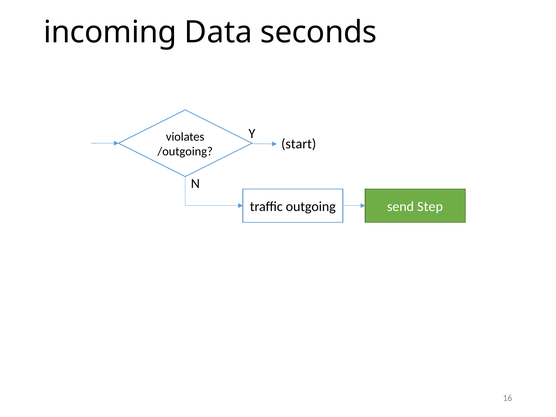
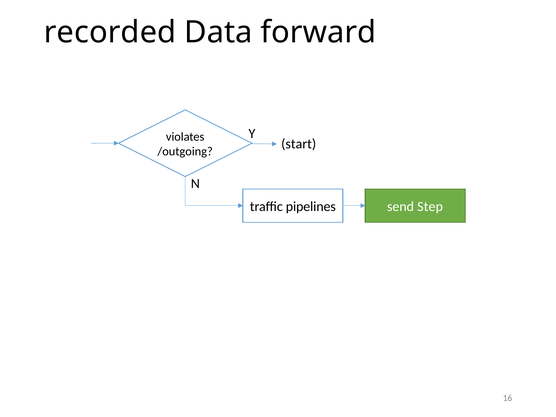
incoming: incoming -> recorded (110, 32)
seconds: seconds -> forward (318, 32)
outgoing: outgoing -> pipelines (311, 207)
